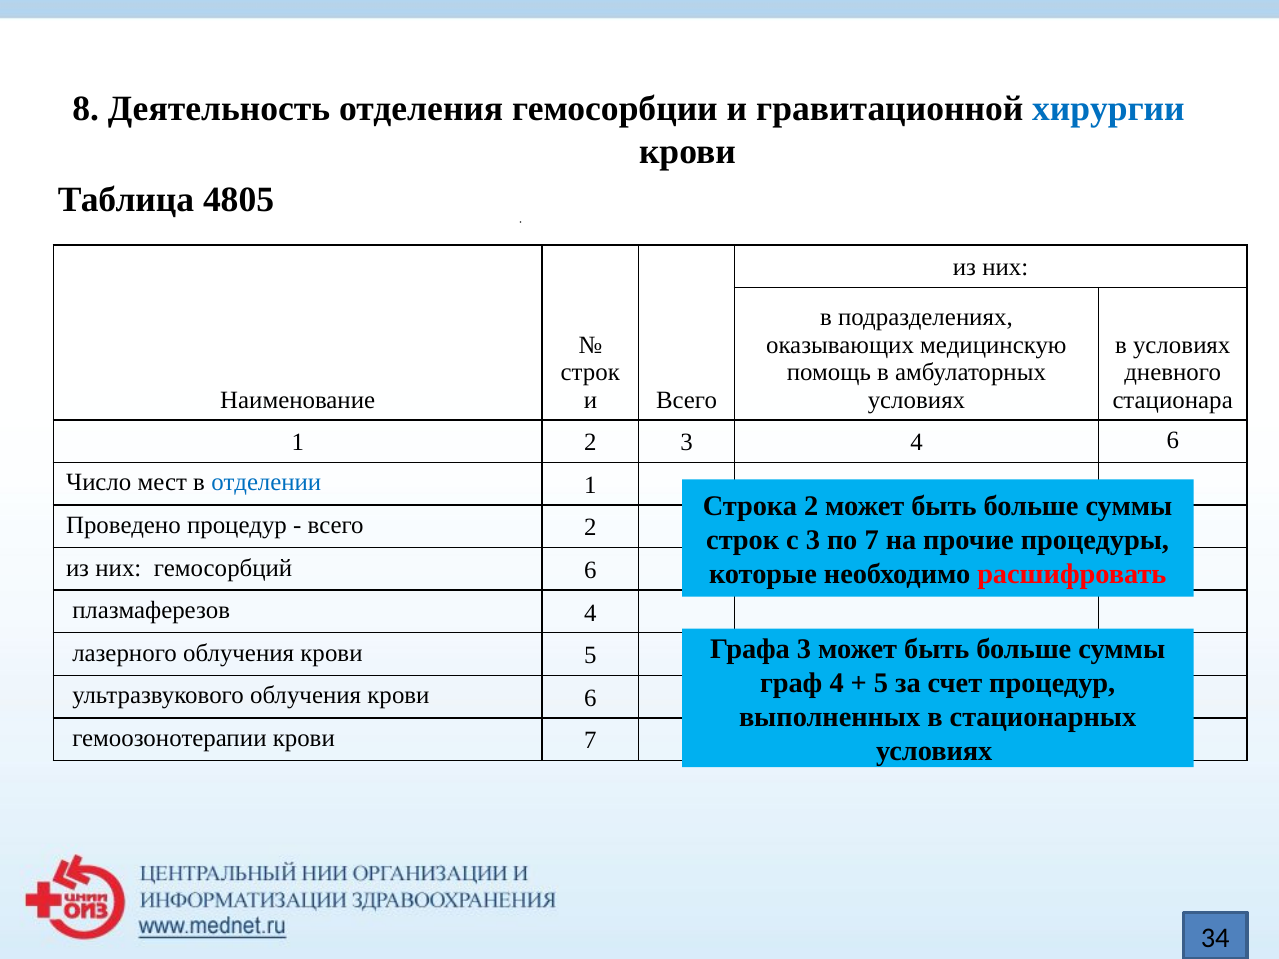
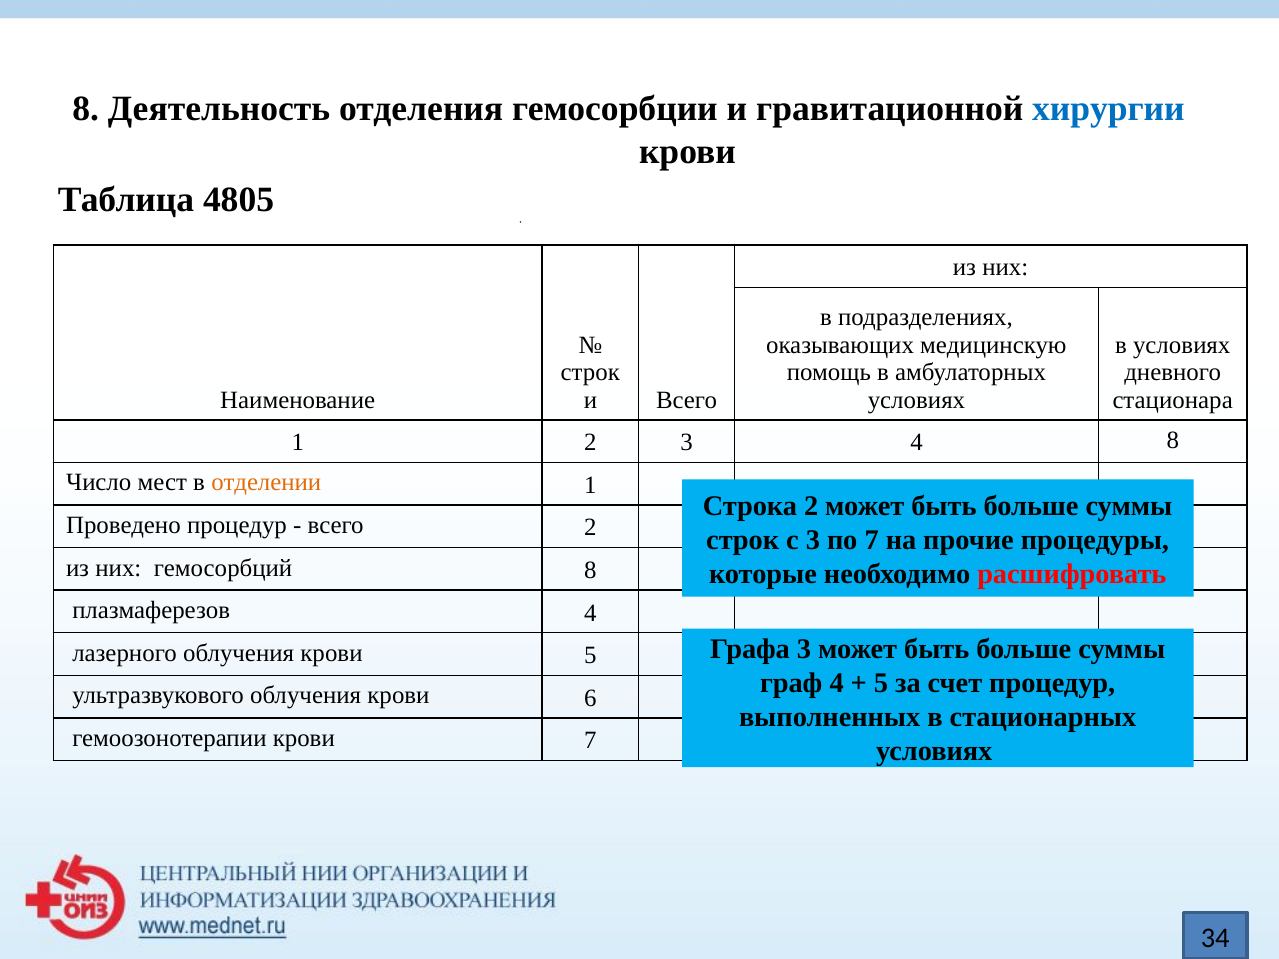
4 6: 6 -> 8 (1173, 440)
отделении colour: blue -> orange (266, 483)
гемосорбций 6: 6 -> 8 (590, 570)
